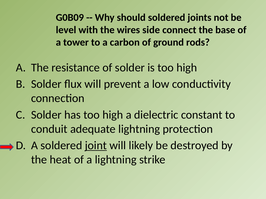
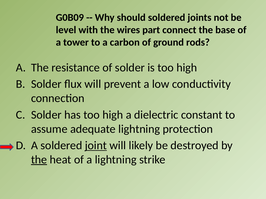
side: side -> part (151, 30)
conduit: conduit -> assume (49, 129)
the underline: none -> present (39, 160)
